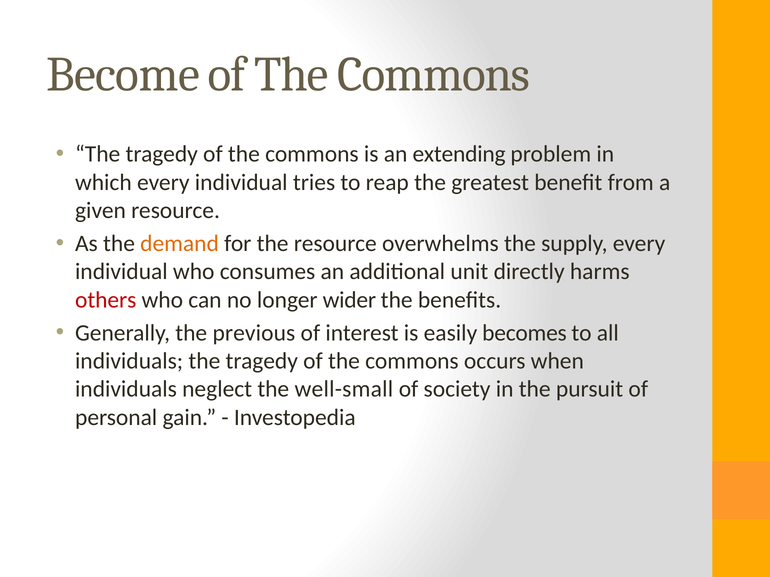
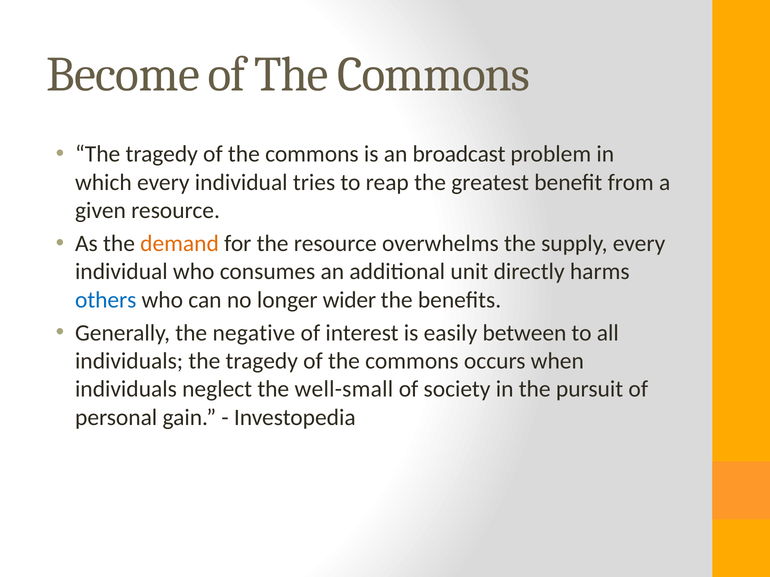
extending: extending -> broadcast (459, 154)
others colour: red -> blue (106, 300)
previous: previous -> negative (254, 333)
becomes: becomes -> between (524, 333)
